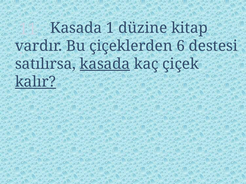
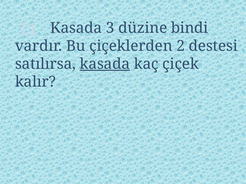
1: 1 -> 3 (110, 28)
kitap: kitap -> bindi (189, 28)
6: 6 -> 2 (181, 46)
kalır underline: present -> none (35, 82)
